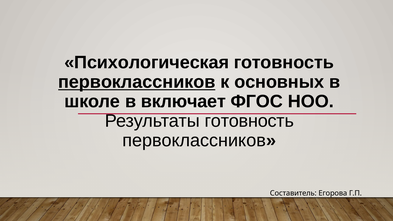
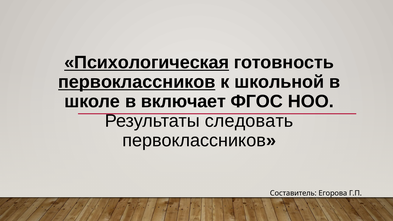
Психологическая underline: none -> present (147, 63)
основных: основных -> школьной (279, 82)
Результаты готовность: готовность -> следовать (249, 121)
